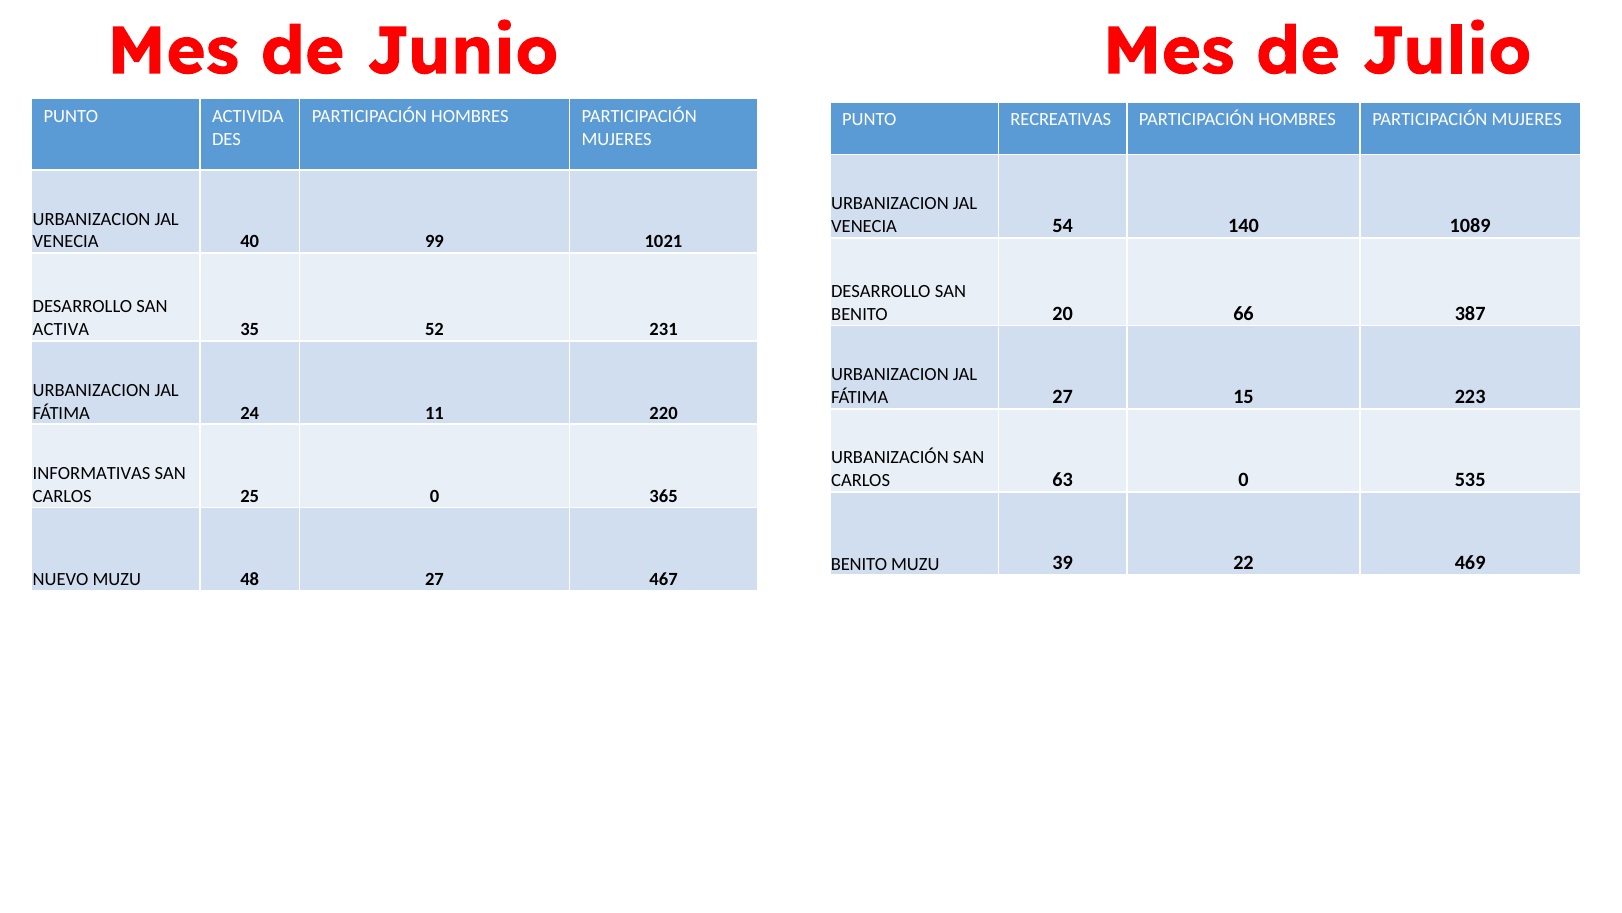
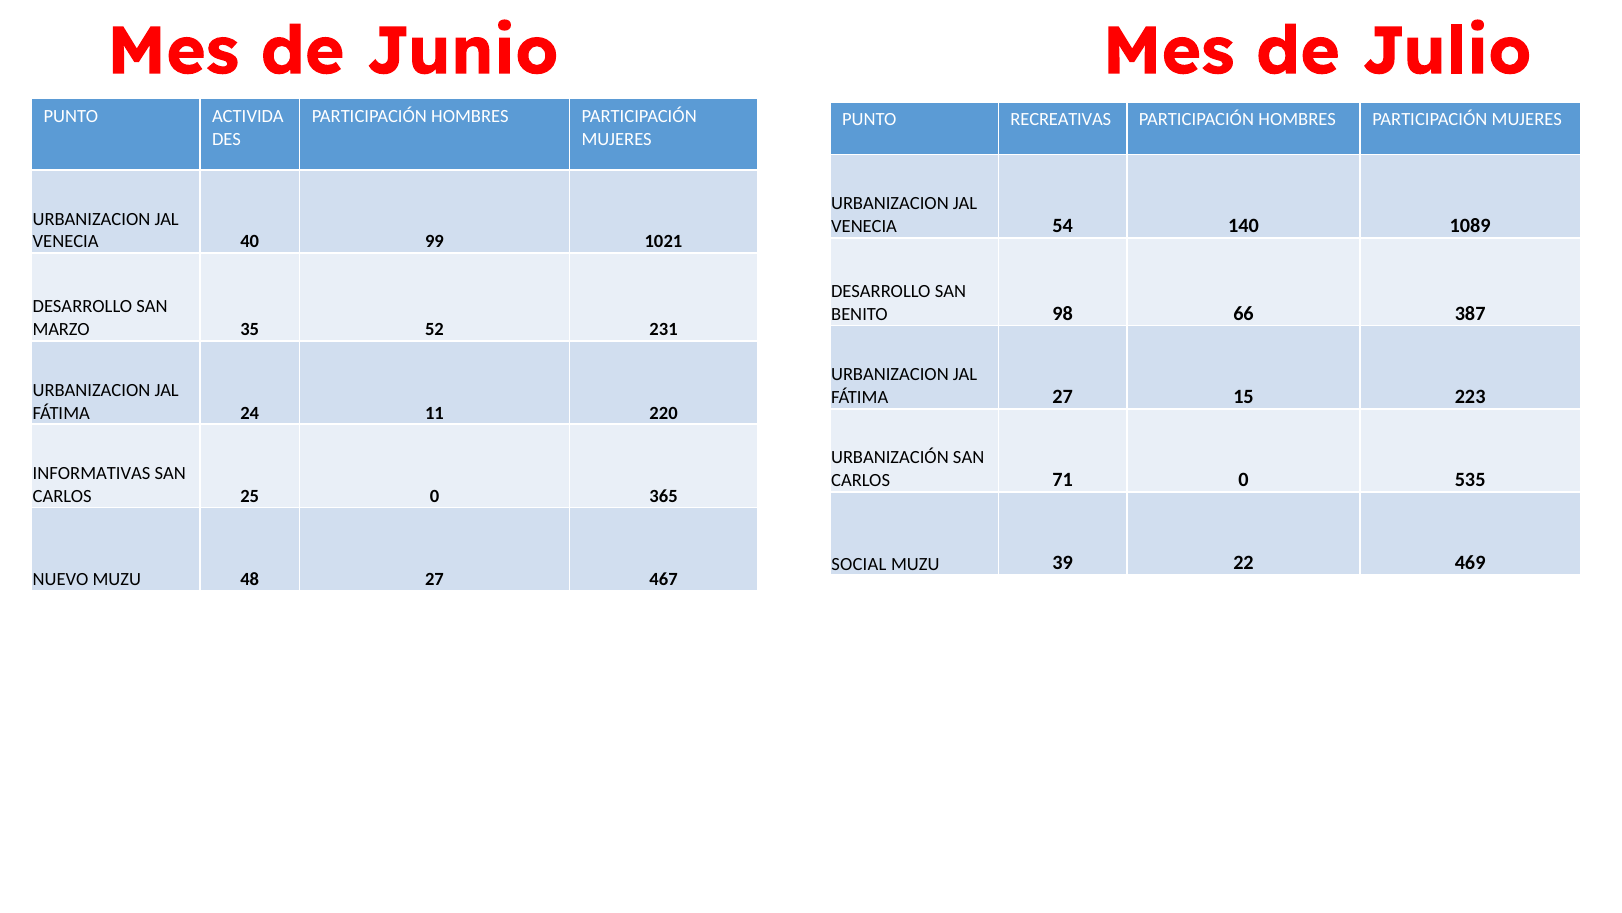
20: 20 -> 98 (1063, 313)
ACTIVA: ACTIVA -> MARZO (61, 330)
63: 63 -> 71 (1063, 480)
BENITO: BENITO -> SOCIAL (859, 564)
